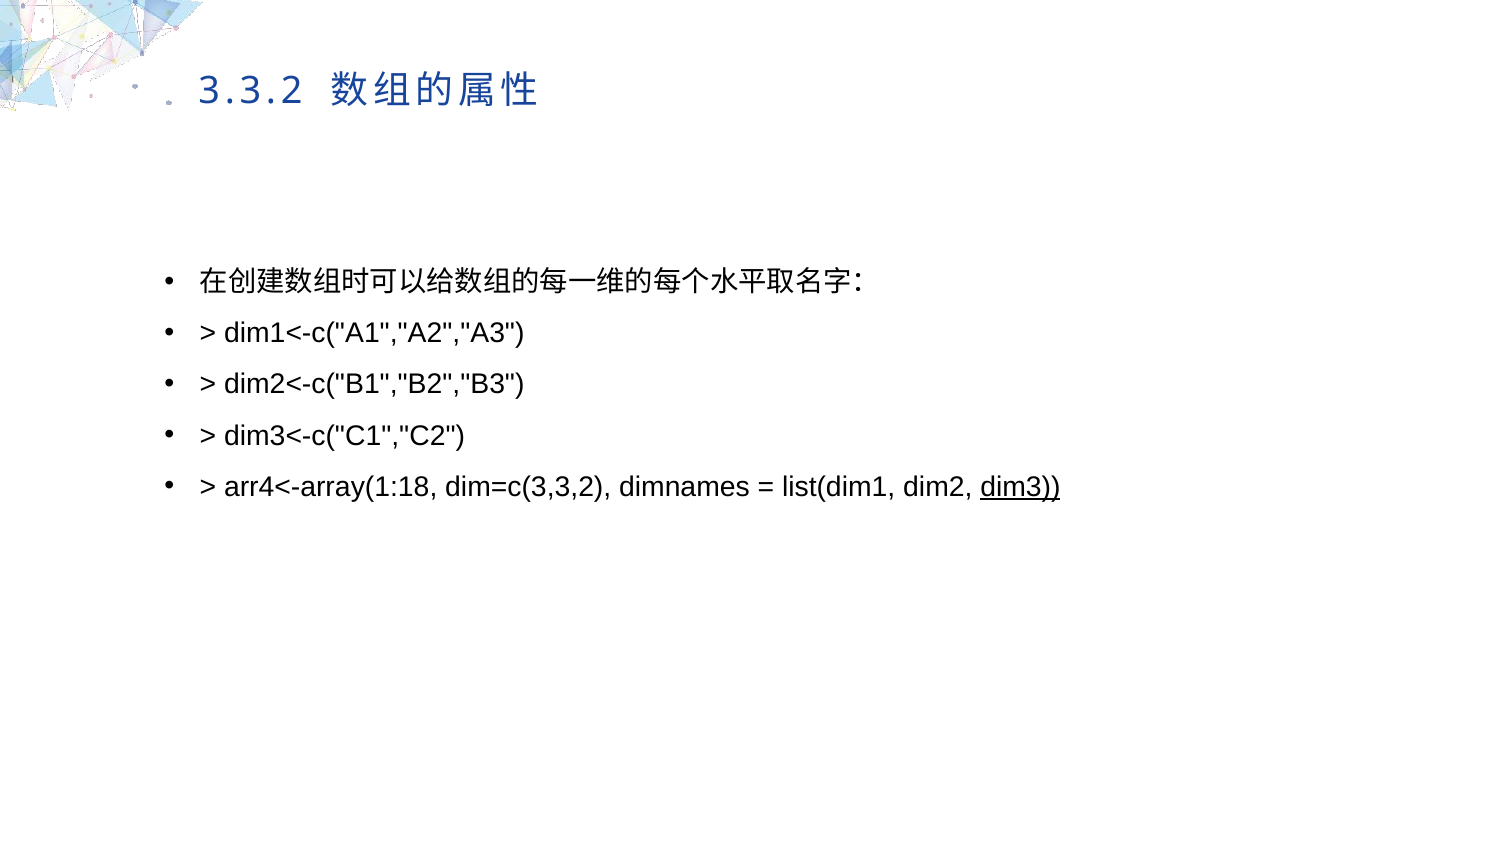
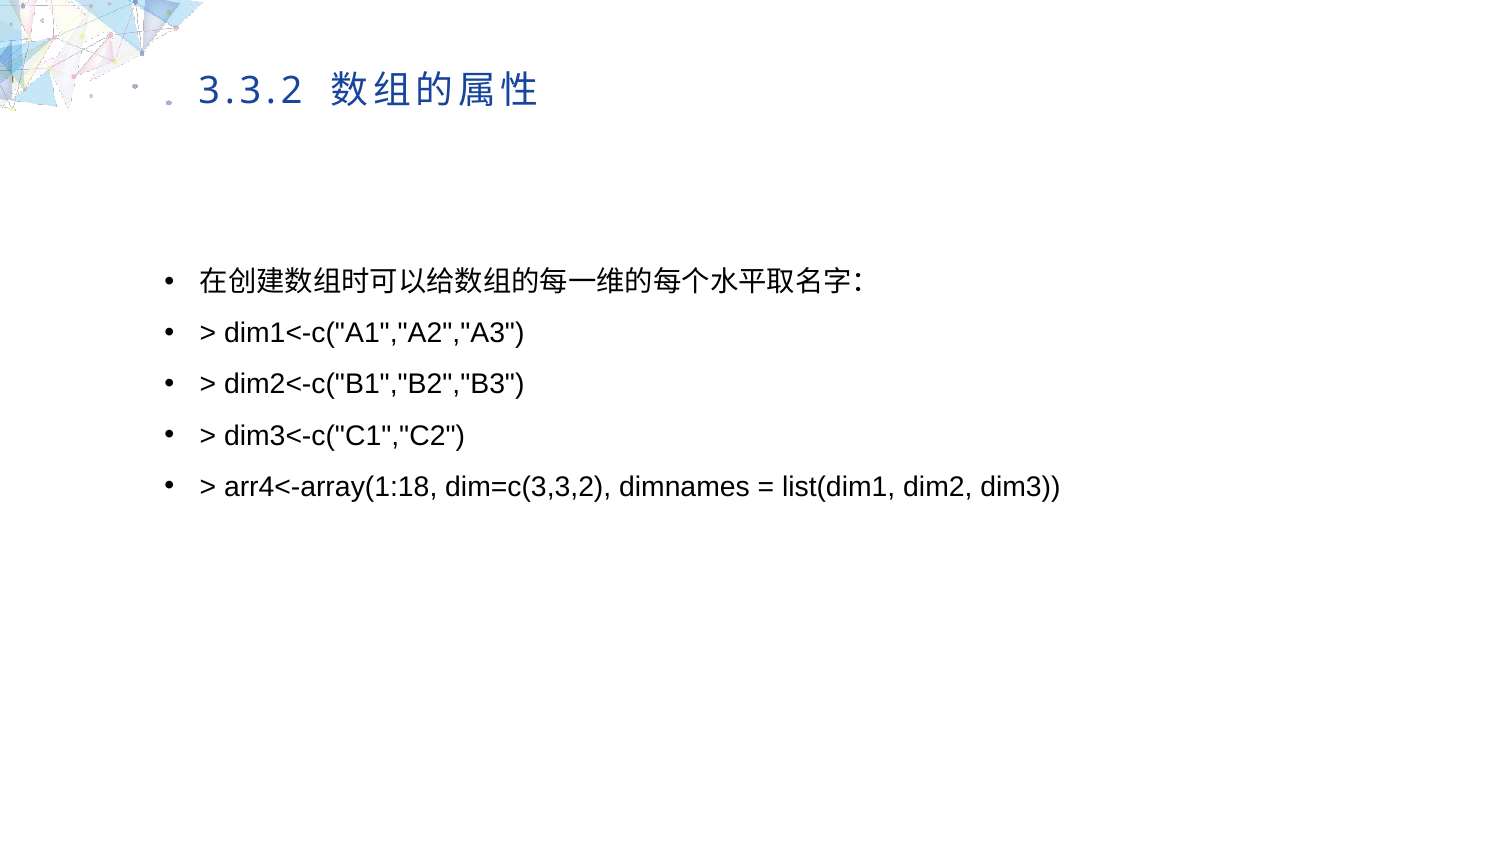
dim3 underline: present -> none (1020, 486)
